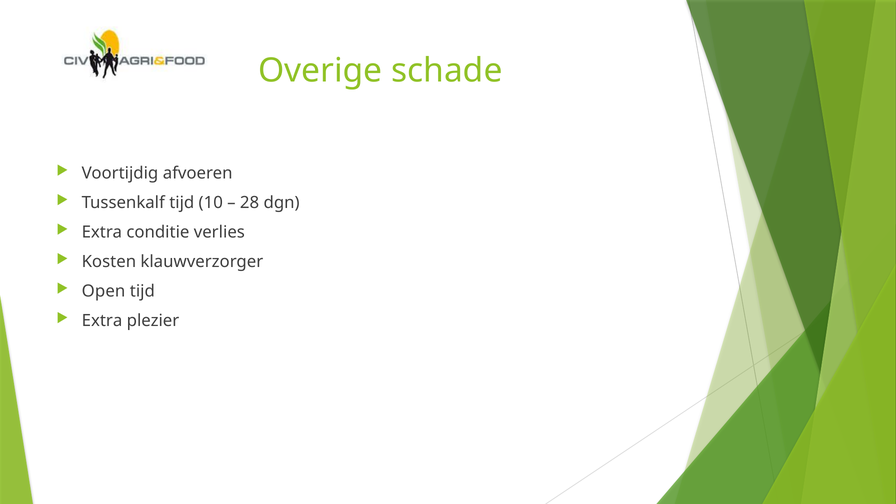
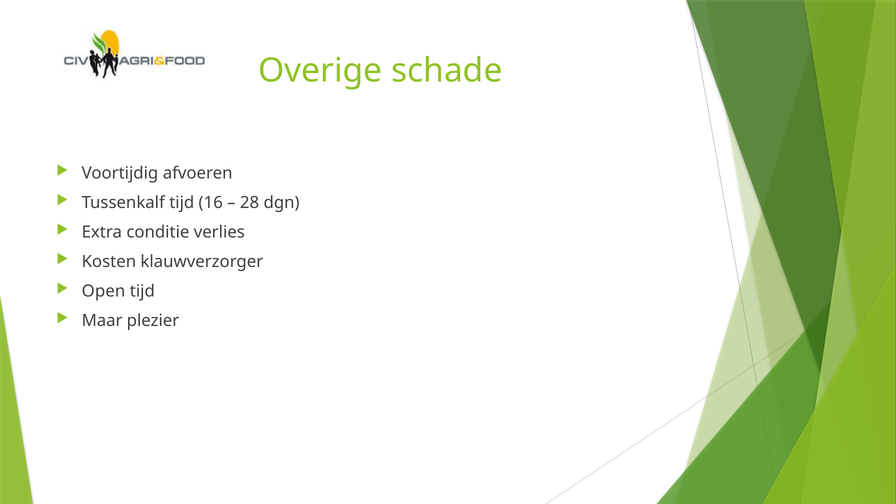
10: 10 -> 16 (211, 203)
Extra: Extra -> Maar (102, 321)
